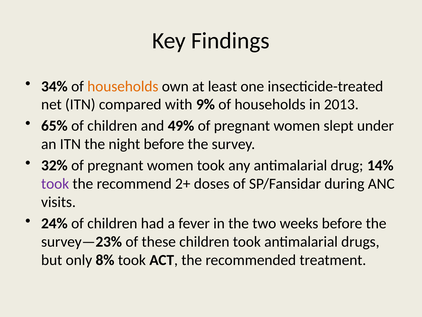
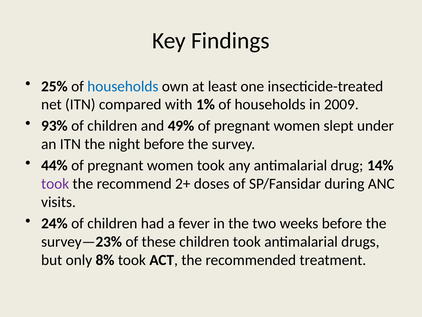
34%: 34% -> 25% (54, 86)
households colour: orange -> blue (123, 86)
9%: 9% -> 1% (205, 104)
2013: 2013 -> 2009 (341, 104)
65%: 65% -> 93% (54, 126)
32%: 32% -> 44% (54, 165)
